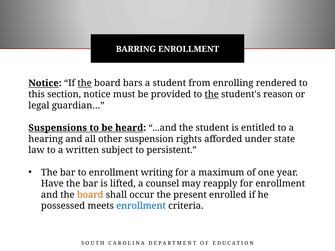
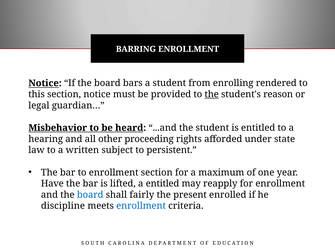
the underline: present -> none (85, 83)
Suspensions: Suspensions -> Misbehavior (58, 128)
suspension: suspension -> proceeding (149, 139)
enrollment writing: writing -> section (157, 173)
a counsel: counsel -> entitled (162, 184)
board colour: orange -> blue (90, 195)
occur: occur -> fairly (142, 195)
possessed: possessed -> discipline (63, 206)
